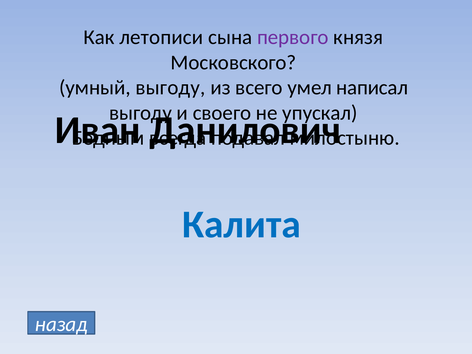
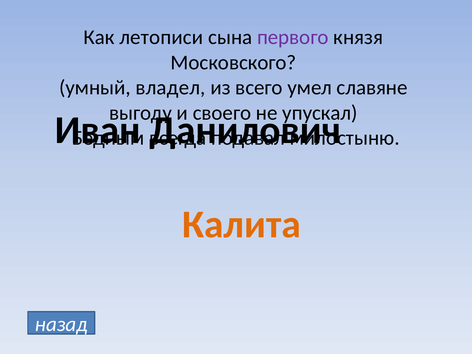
умный выгоду: выгоду -> владел (170, 88)
написал: написал -> славяне (372, 88)
Калита colour: blue -> orange (241, 225)
